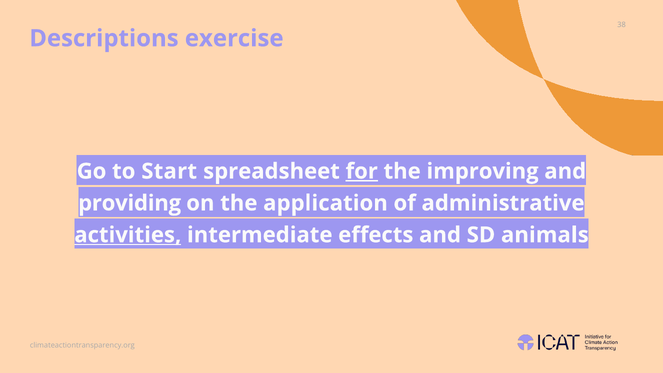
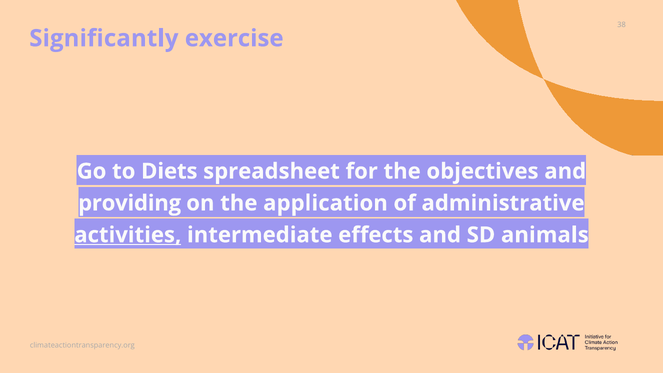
Descriptions: Descriptions -> Significantly (104, 38)
Start: Start -> Diets (169, 171)
for underline: present -> none (362, 171)
improving: improving -> objectives (483, 171)
